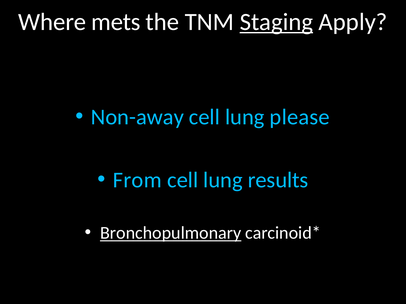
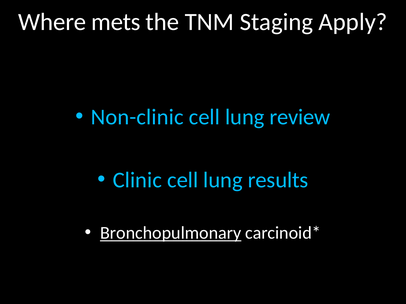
Staging underline: present -> none (276, 22)
Non-away: Non-away -> Non-clinic (137, 117)
please: please -> review (300, 117)
From: From -> Clinic (137, 180)
